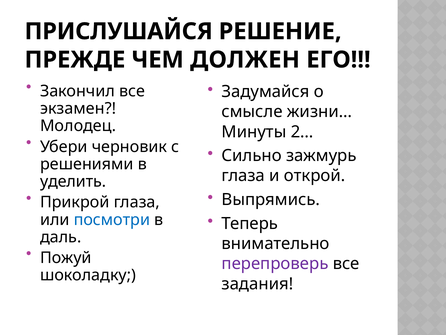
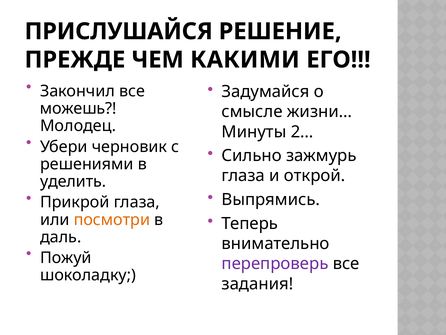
ДОЛЖЕН: ДОЛЖЕН -> КАКИМИ (245, 60)
экзамен: экзамен -> можешь (78, 108)
посмотри colour: blue -> orange (112, 219)
